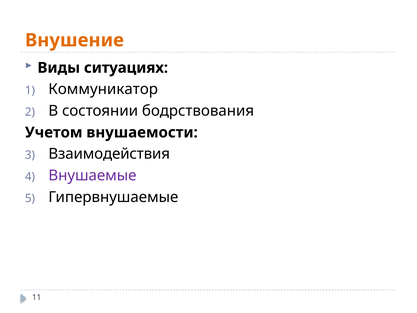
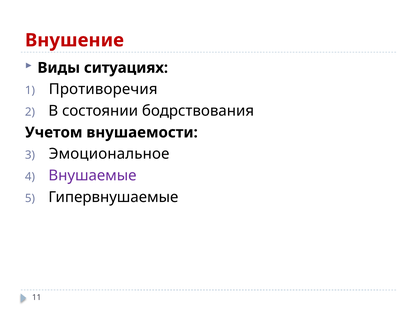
Внушение colour: orange -> red (74, 40)
Коммуникатор: Коммуникатор -> Противоречия (103, 89)
Взаимодействия: Взаимодействия -> Эмоциональное (109, 154)
